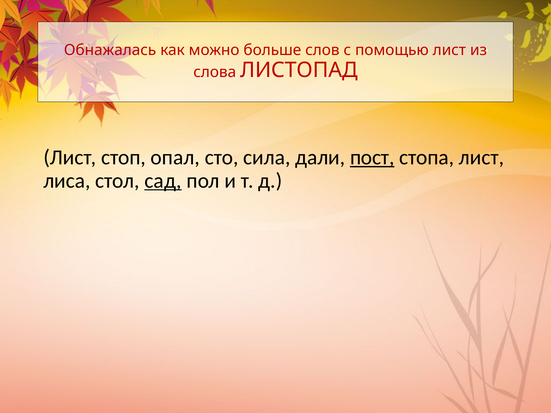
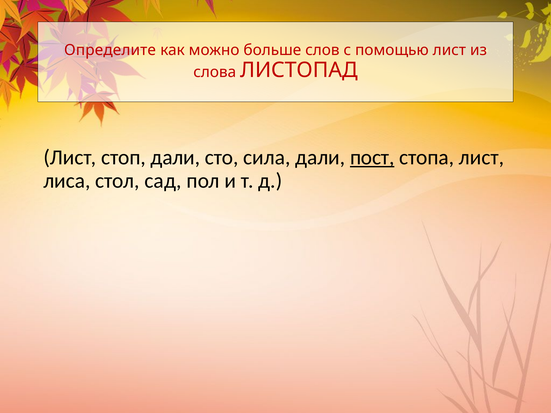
Обнажалась: Обнажалась -> Определите (110, 50)
стоп опал: опал -> дали (175, 158)
сад underline: present -> none (163, 181)
